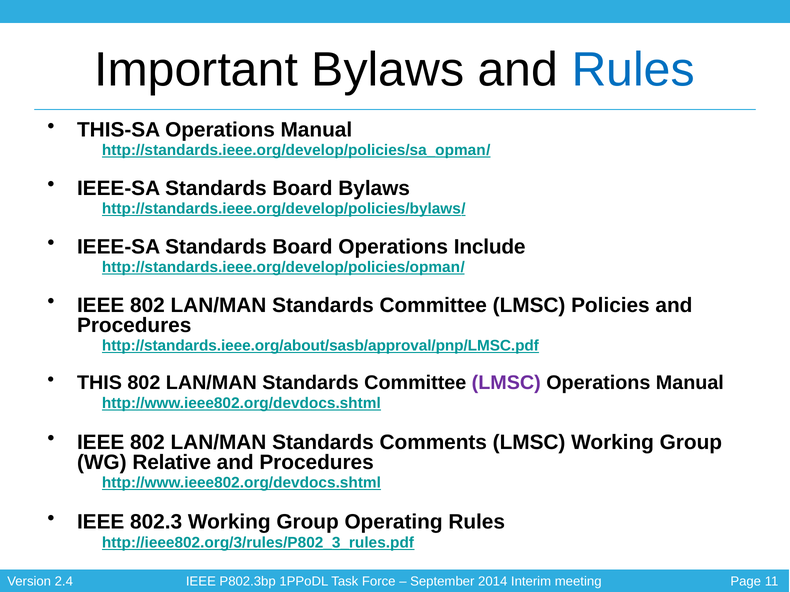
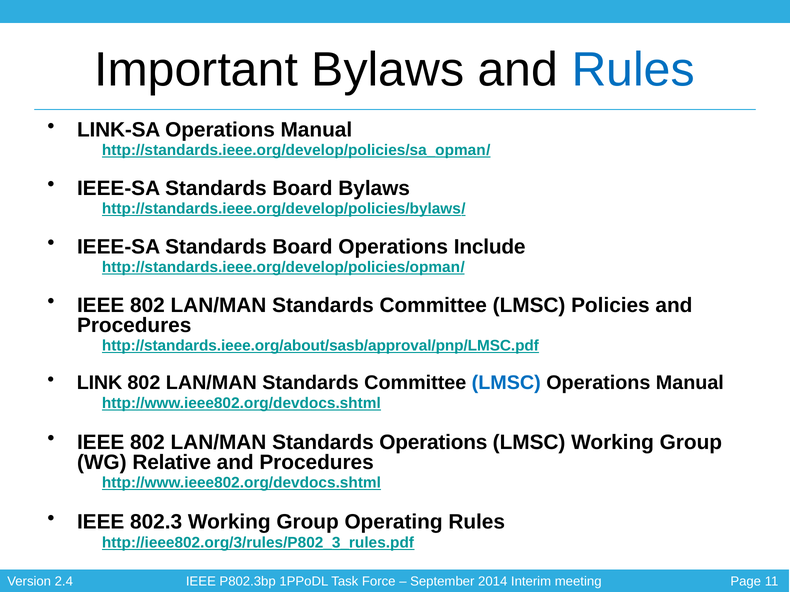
THIS-SA: THIS-SA -> LINK-SA (119, 130)
THIS: THIS -> LINK (100, 383)
LMSC colour: purple -> blue (506, 383)
Standards Comments: Comments -> Operations (433, 443)
